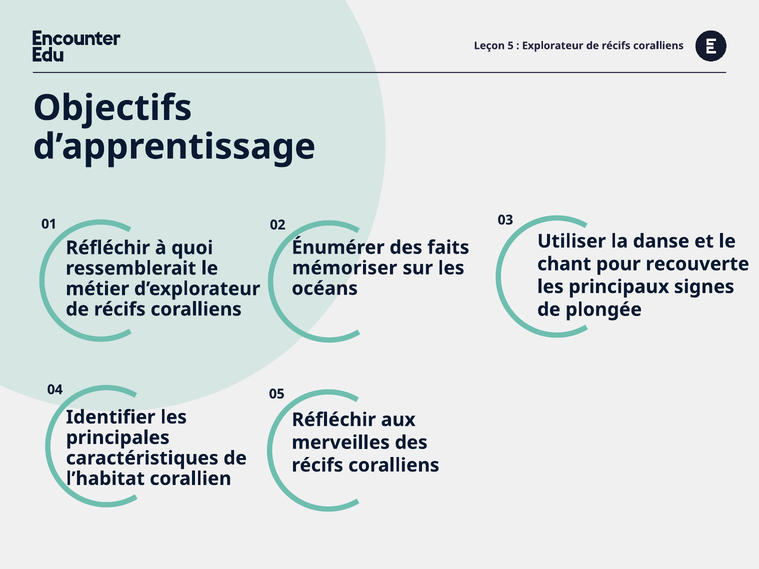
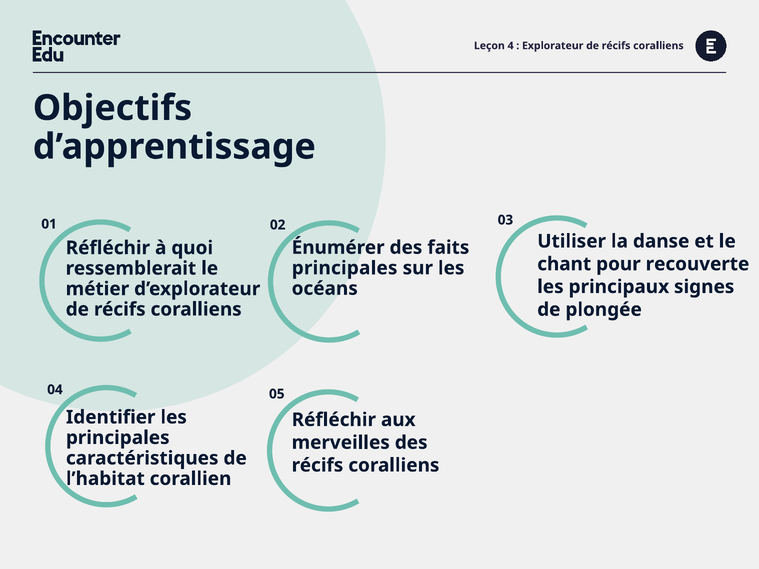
5: 5 -> 4 (511, 46)
mémoriser: mémoriser -> principales (345, 268)
